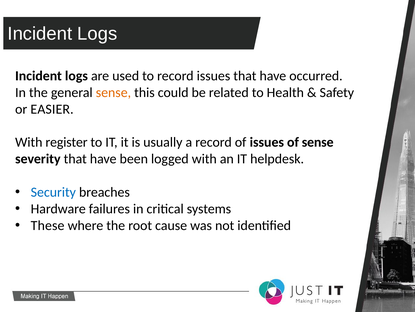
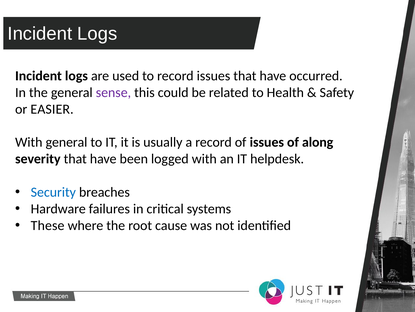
sense colour: orange -> purple (113, 92)
With register: register -> general (67, 142)
of sense: sense -> along (318, 142)
